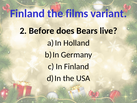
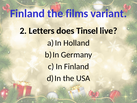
Before: Before -> Letters (42, 31)
Bears: Bears -> Tinsel (87, 31)
